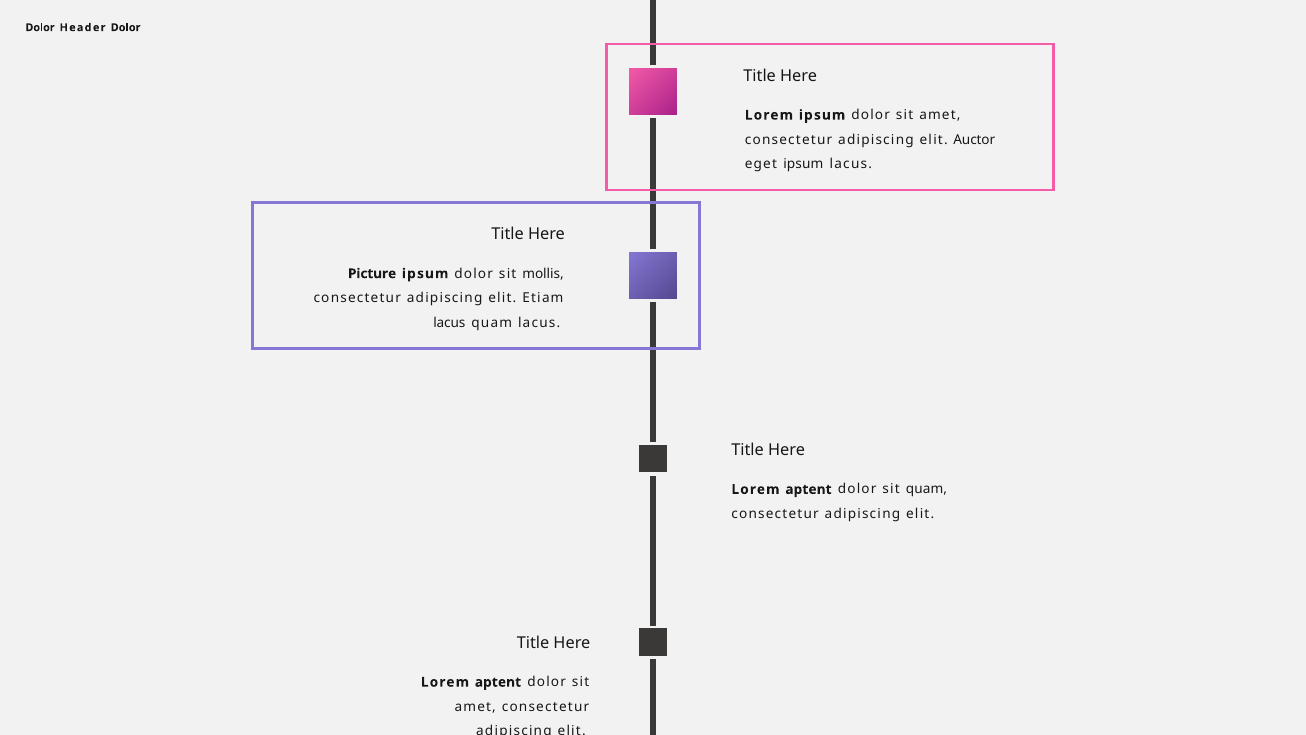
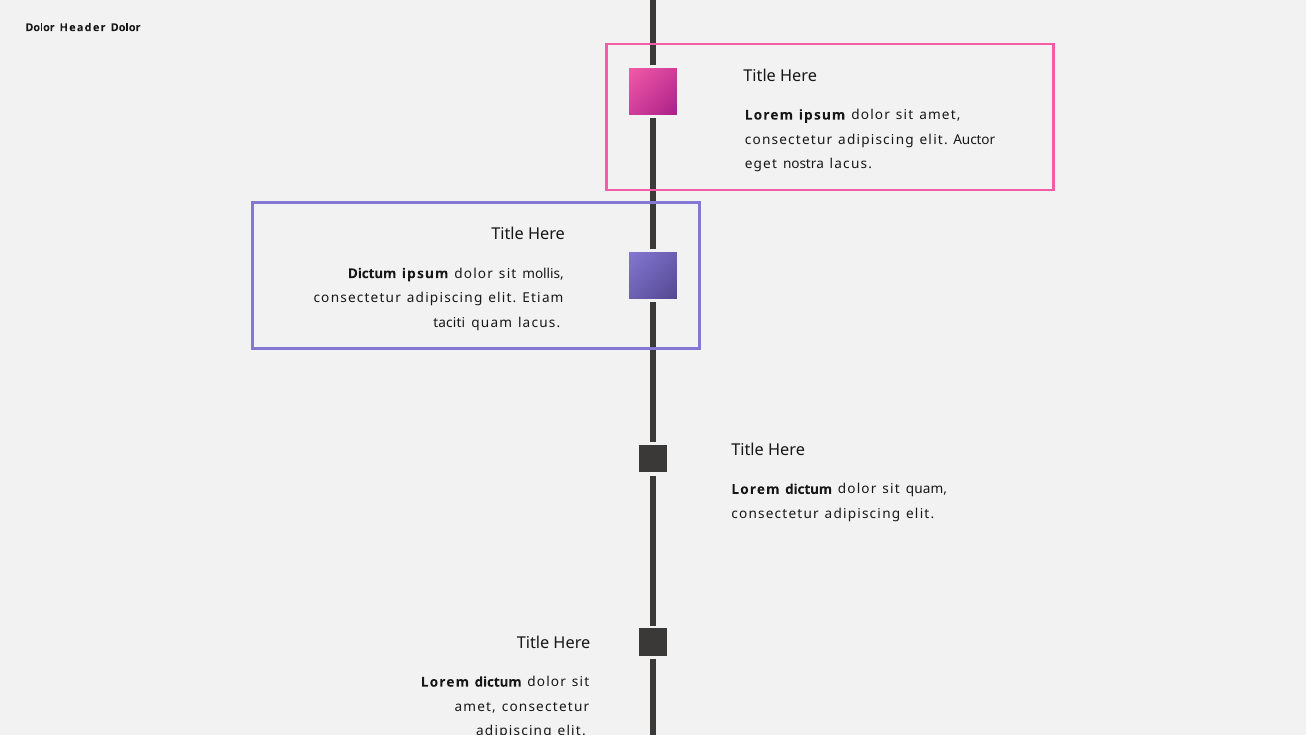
eget ipsum: ipsum -> nostra (804, 164)
Picture: Picture -> Dictum (372, 274)
lacus: lacus -> taciti (449, 323)
aptent: aptent -> dictum (809, 489)
aptent: aptent -> dictum (498, 682)
